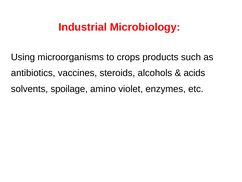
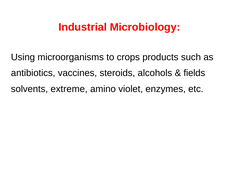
acids: acids -> fields (194, 73)
spoilage: spoilage -> extreme (69, 89)
